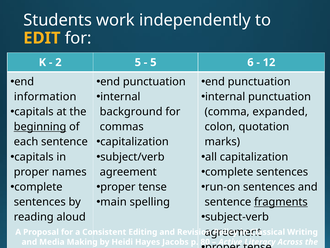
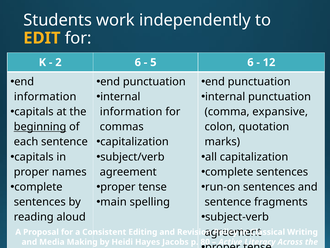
2 5: 5 -> 6 (138, 62)
background: background -> information (131, 112)
expanded: expanded -> expansive (280, 112)
fragments underline: present -> none (281, 202)
